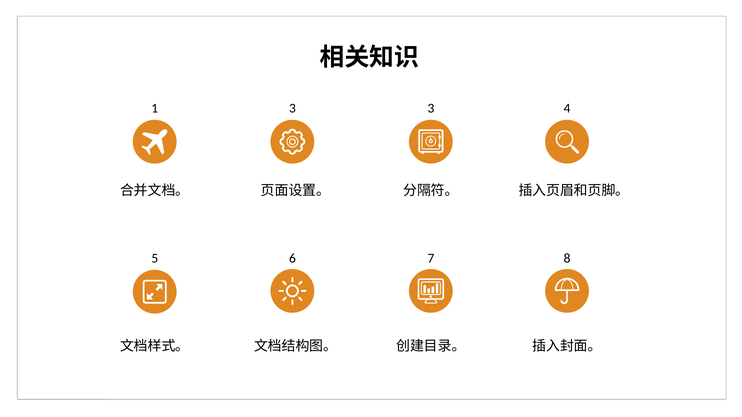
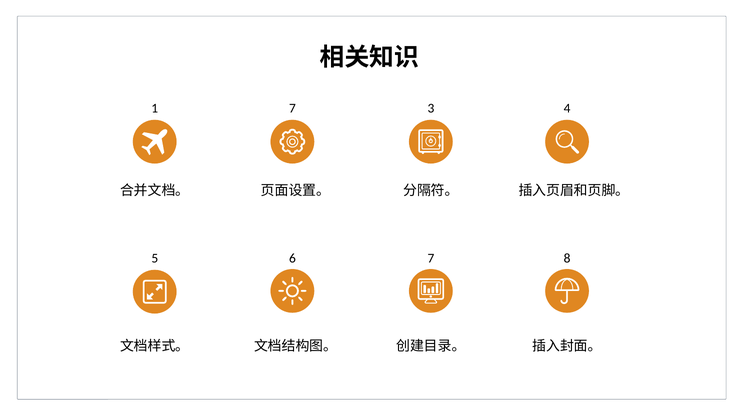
1 3: 3 -> 7 (292, 108)
